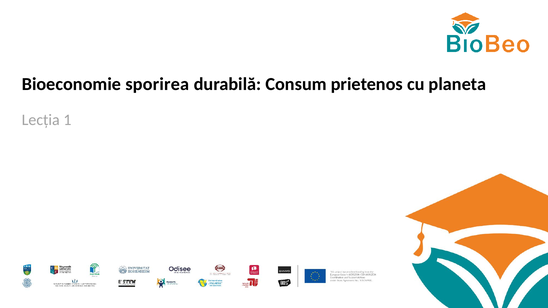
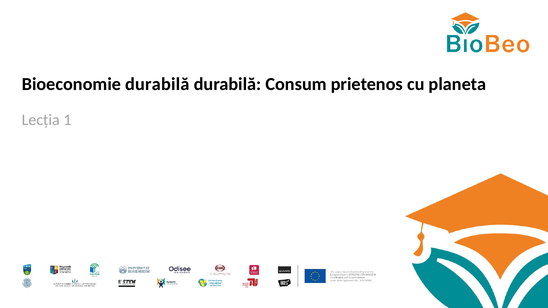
Bioeconomie sporirea: sporirea -> durabilă (157, 84)
